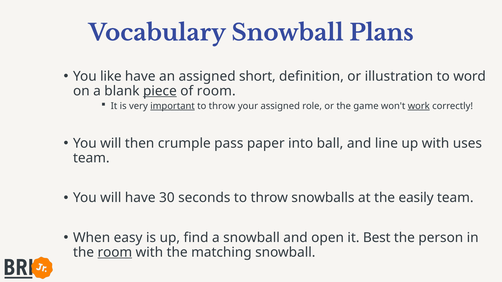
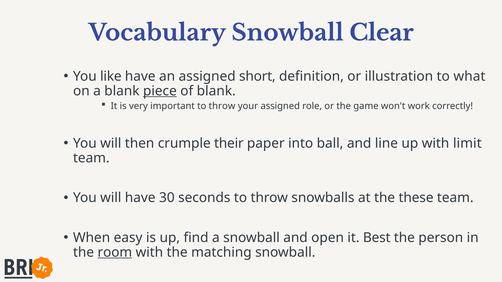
Plans: Plans -> Clear (382, 33)
word: word -> what (469, 76)
of room: room -> blank (216, 91)
important underline: present -> none (173, 106)
work underline: present -> none (419, 106)
pass: pass -> their (229, 144)
uses: uses -> limit (467, 144)
easily: easily -> these (416, 198)
